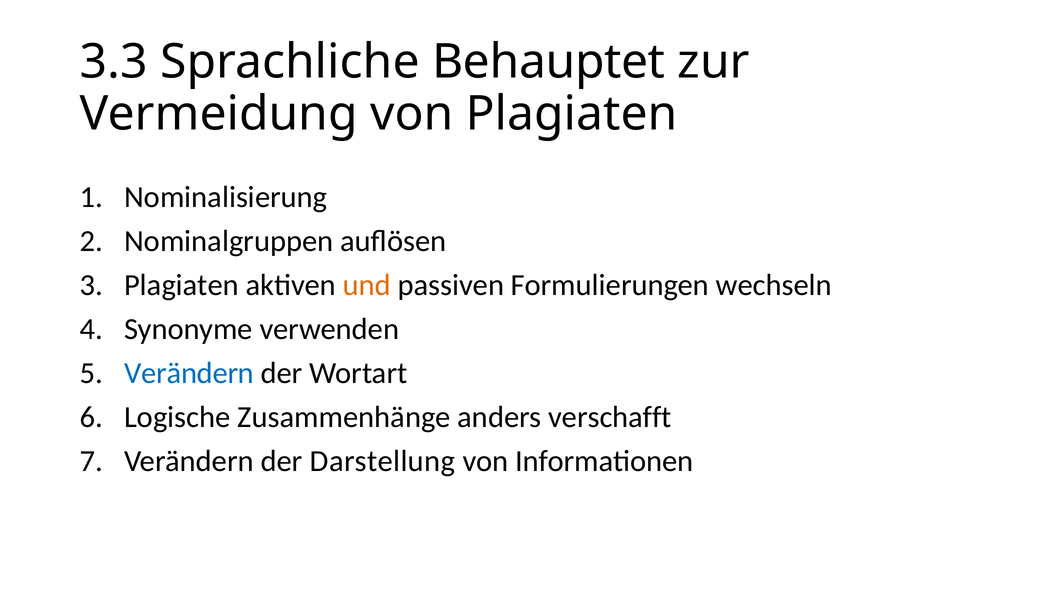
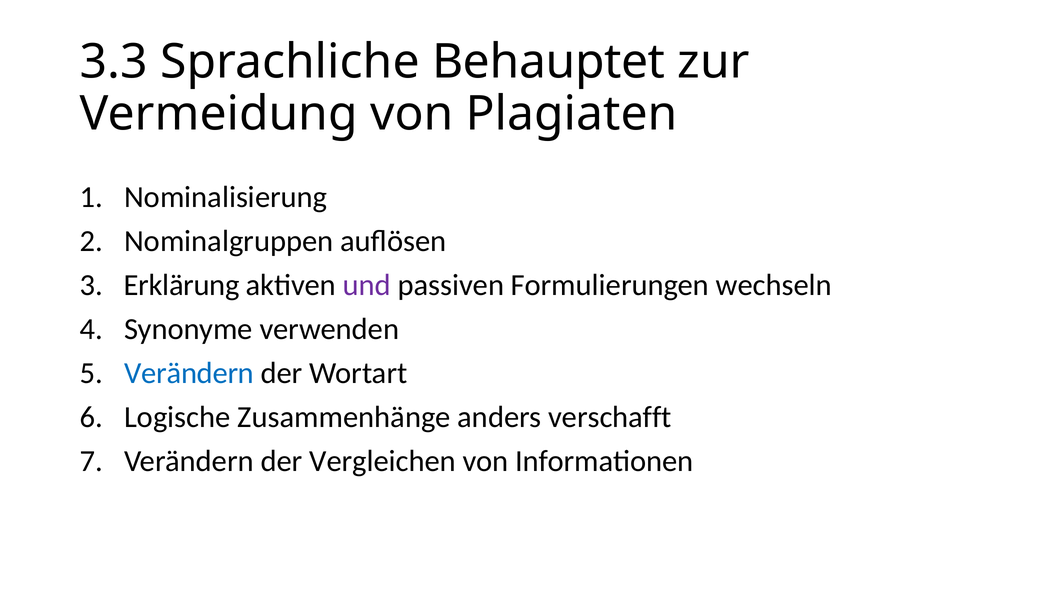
Plagiaten: Plagiaten -> Erklärung (182, 285)
und colour: orange -> purple (367, 285)
Darstellung: Darstellung -> Vergleichen (383, 461)
